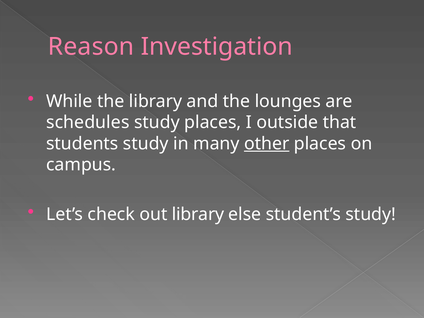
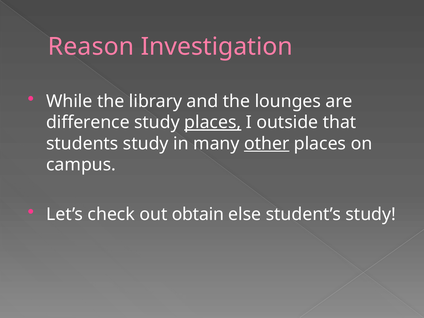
schedules: schedules -> difference (88, 122)
places underline: none -> present (213, 122)
out library: library -> obtain (198, 214)
